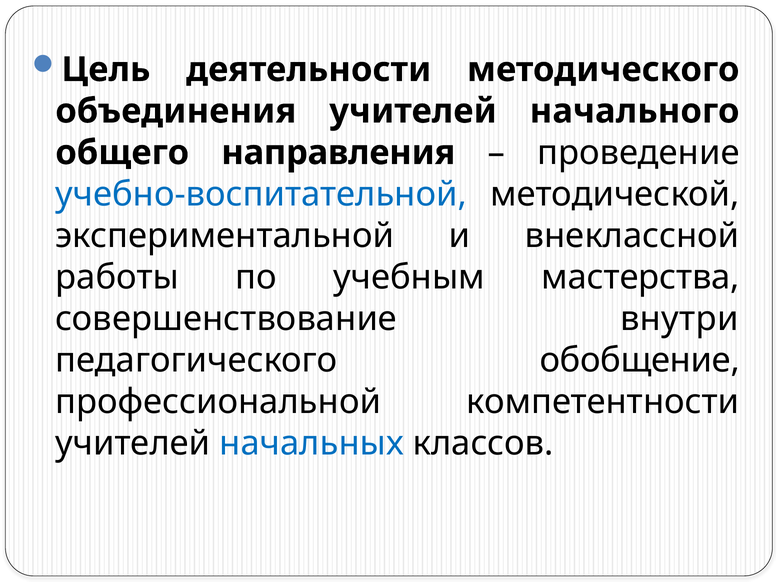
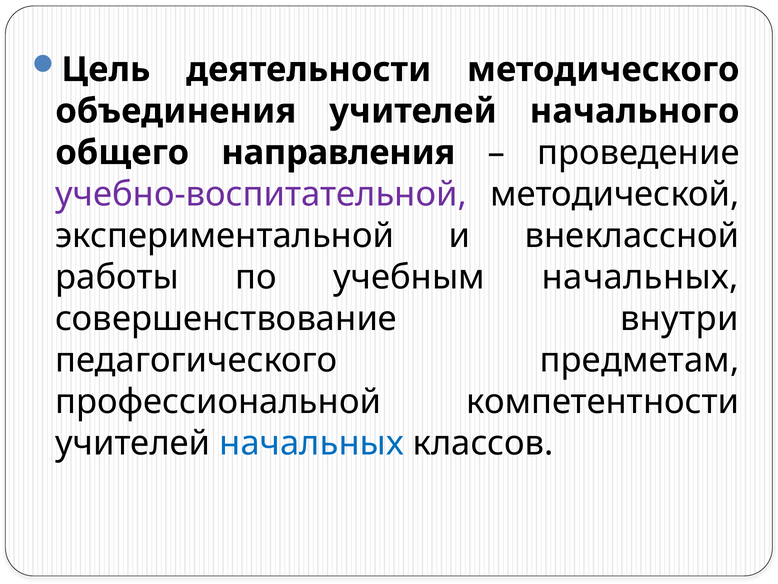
учебно-воспитательной colour: blue -> purple (261, 194)
учебным мастерства: мастерства -> начальных (640, 277)
обобщение: обобщение -> предметам (640, 360)
